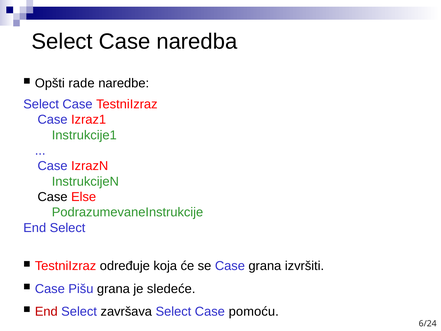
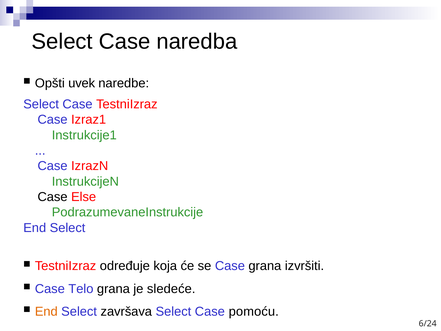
rade: rade -> uvek (82, 83)
Pišu: Pišu -> Telo (81, 289)
End colour: red -> orange (46, 311)
